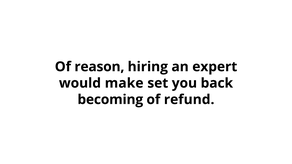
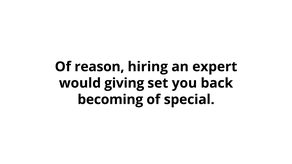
make: make -> giving (124, 83)
refund: refund -> special (189, 100)
